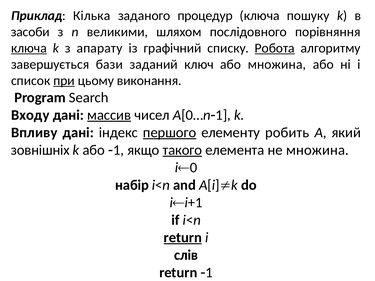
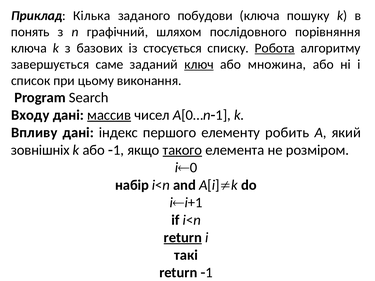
процедур: процедур -> побудови (205, 16)
засоби: засоби -> понять (30, 32)
великими: великими -> графічний (117, 32)
ключа underline: present -> none (29, 48)
апарату: апарату -> базових (100, 48)
графічний: графічний -> стосується (173, 48)
бази: бази -> саме (109, 64)
ключ underline: none -> present (199, 64)
при underline: present -> none (64, 81)
першого underline: present -> none (170, 133)
не множина: множина -> розміром (318, 150)
слів: слів -> такі (186, 255)
